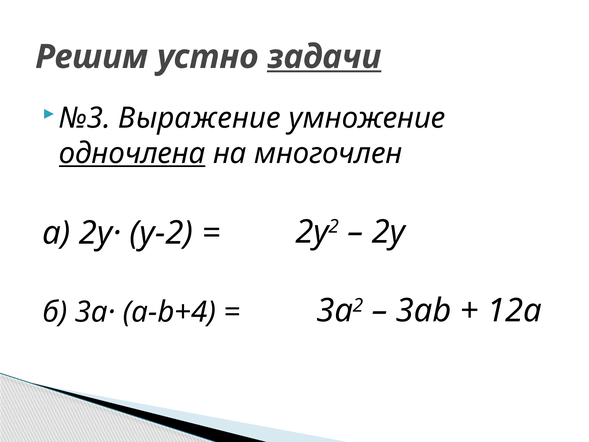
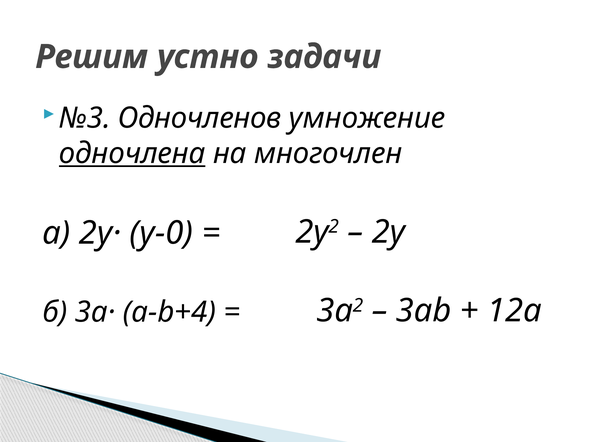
задачи underline: present -> none (324, 57)
Выражение: Выражение -> Одночленов (200, 118)
у-2: у-2 -> у-0 (161, 233)
